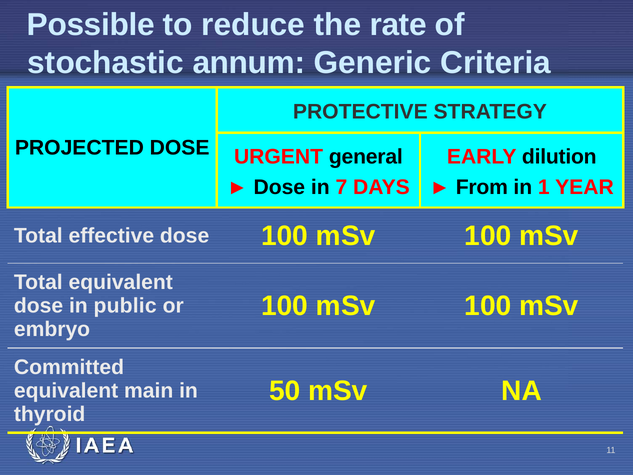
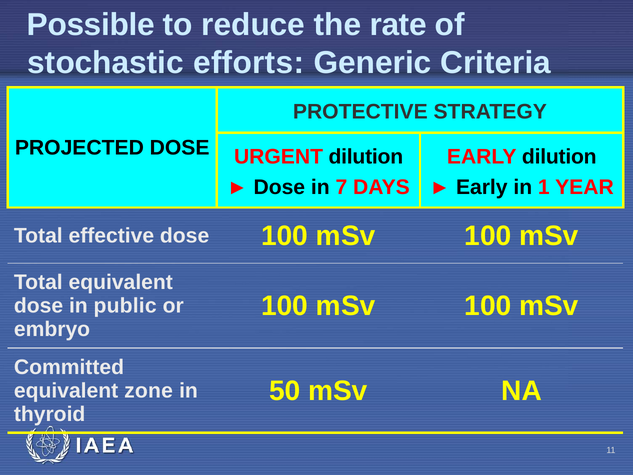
annum: annum -> efforts (249, 63)
URGENT general: general -> dilution (366, 157)
From: From -> Early (482, 187)
main: main -> zone (149, 390)
